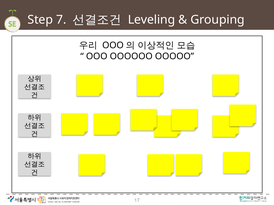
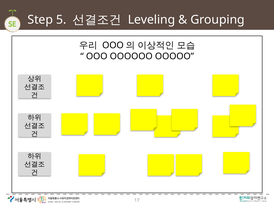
7: 7 -> 5 (61, 20)
